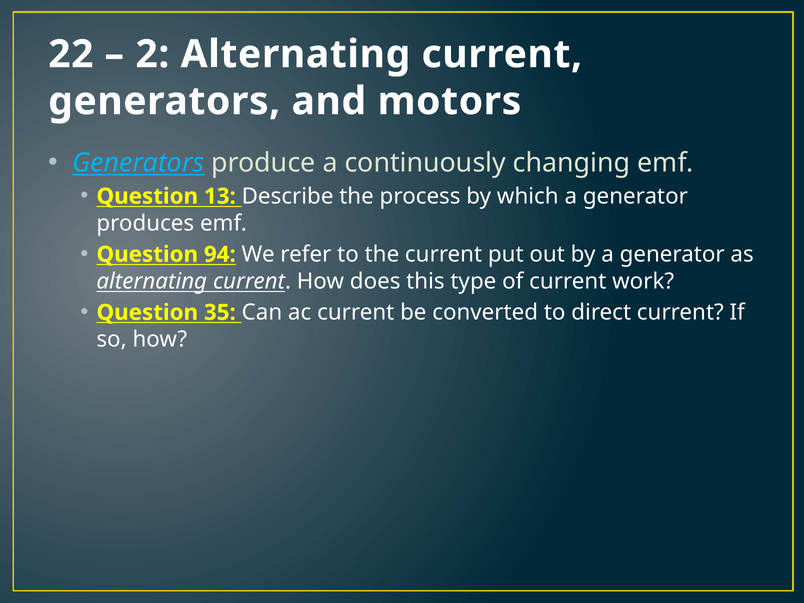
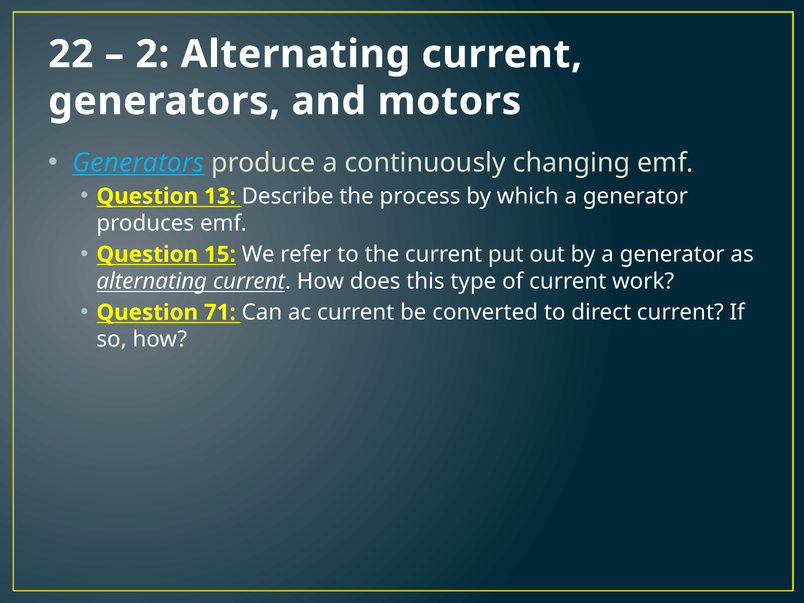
94: 94 -> 15 (220, 254)
35: 35 -> 71 (220, 312)
